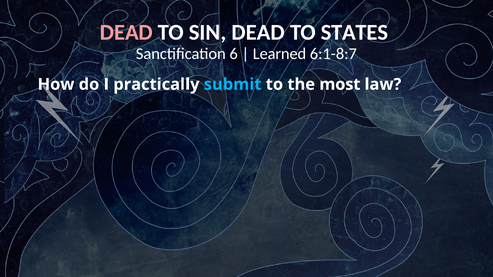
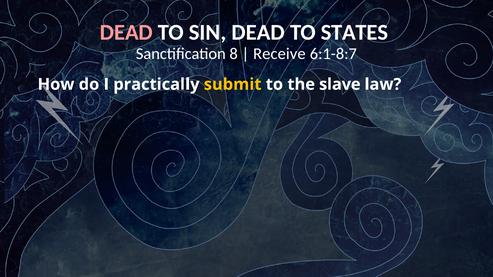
6: 6 -> 8 (234, 54)
Learned: Learned -> Receive (279, 54)
submit colour: light blue -> yellow (233, 84)
most: most -> slave (340, 84)
